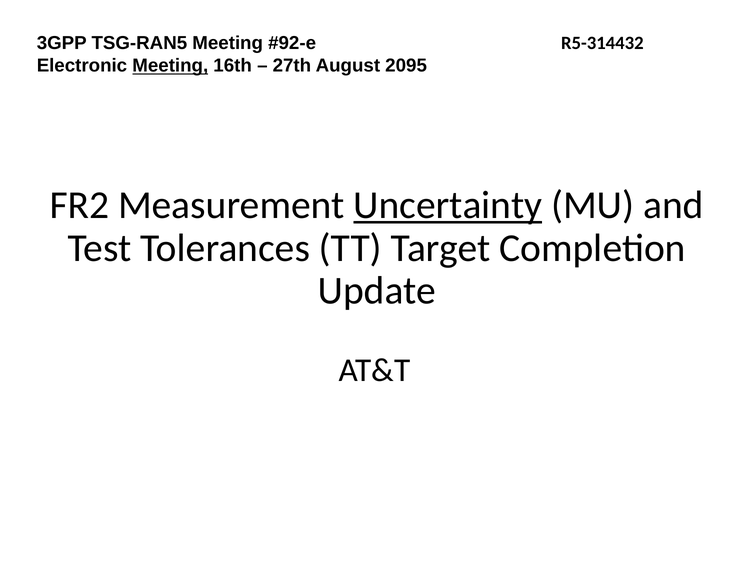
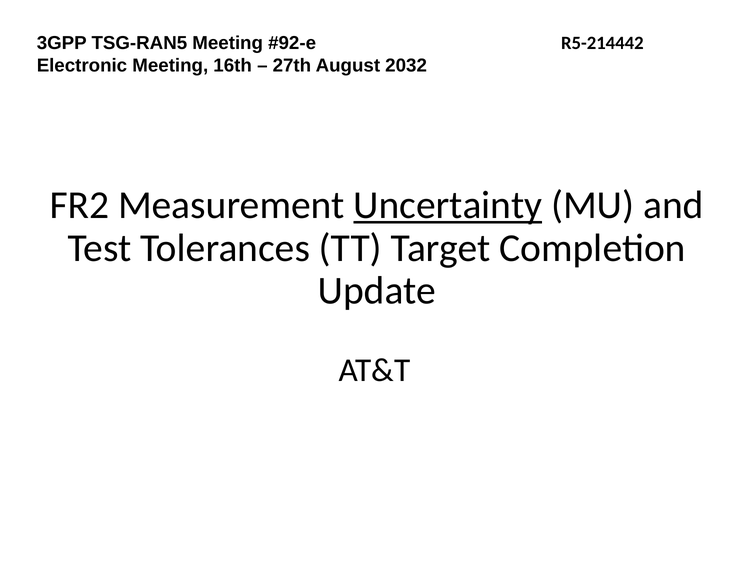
R5-314432: R5-314432 -> R5-214442 (602, 43)
Meeting underline: present -> none (170, 66)
2095: 2095 -> 2032 (406, 66)
